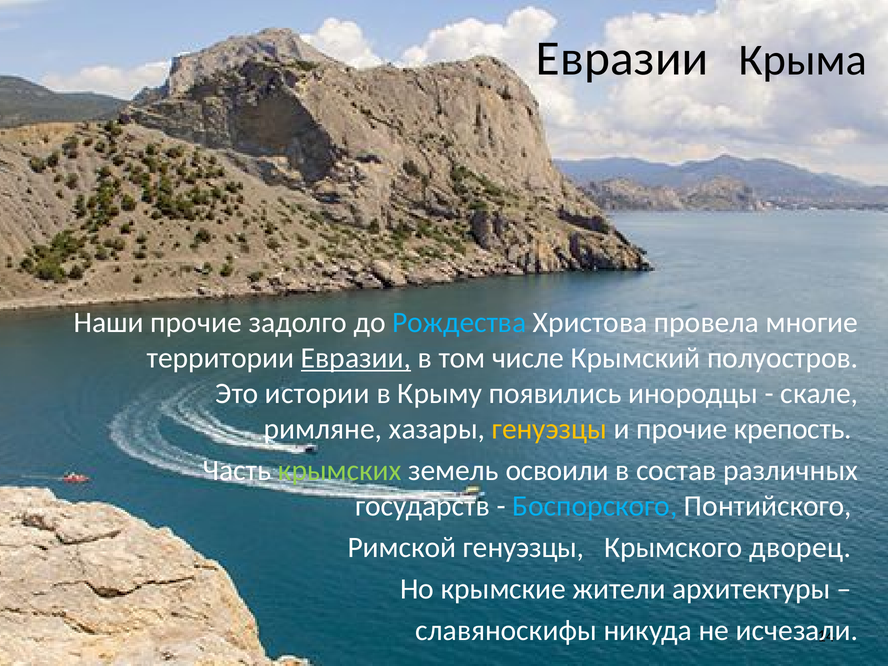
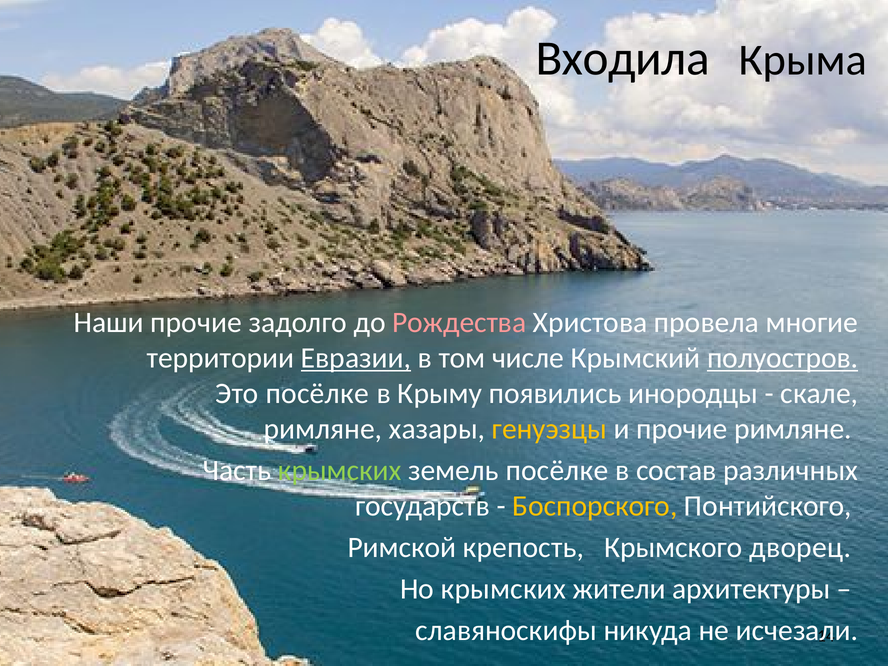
Евразии: Евразии -> Входила (623, 58)
Рождества colour: light blue -> pink (459, 323)
полуостров underline: none -> present (783, 358)
Это истории: истории -> посёлке (317, 394)
прочие крепость: крепость -> римляне (793, 429)
земель освоили: освоили -> посёлке (557, 471)
Боспорского colour: light blue -> yellow (595, 506)
Римской генуэзцы: генуэзцы -> крепость (523, 547)
Но крымские: крымские -> крымских (503, 589)
